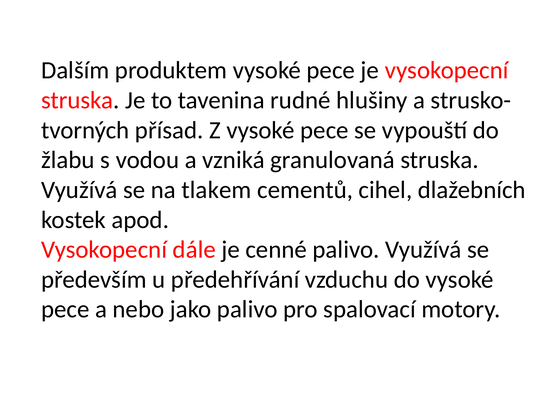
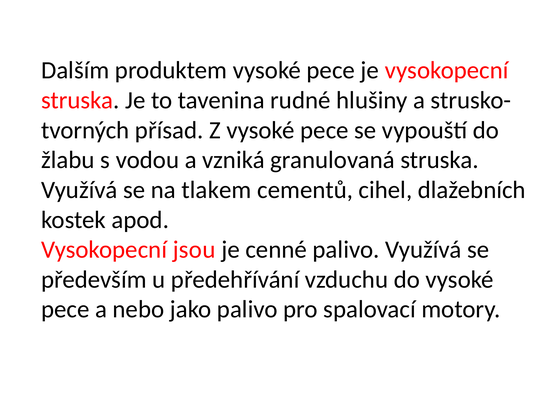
dále: dále -> jsou (194, 250)
